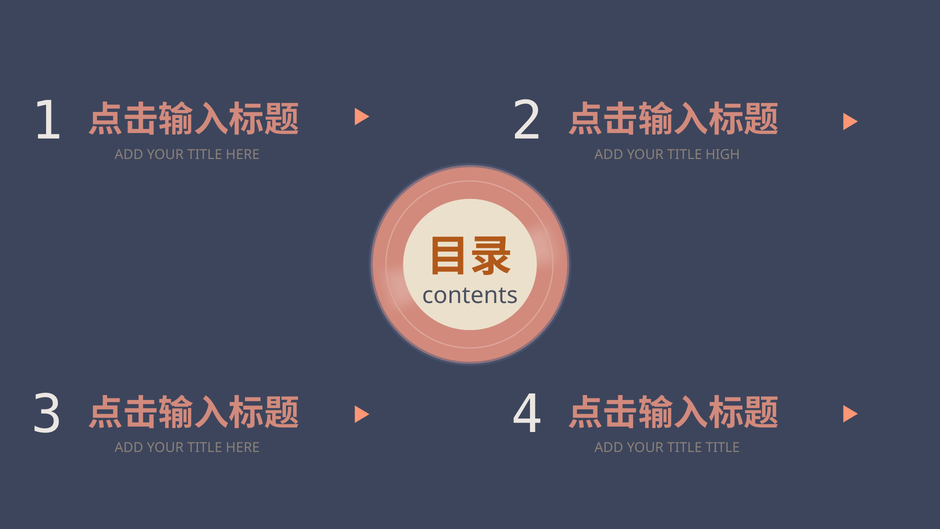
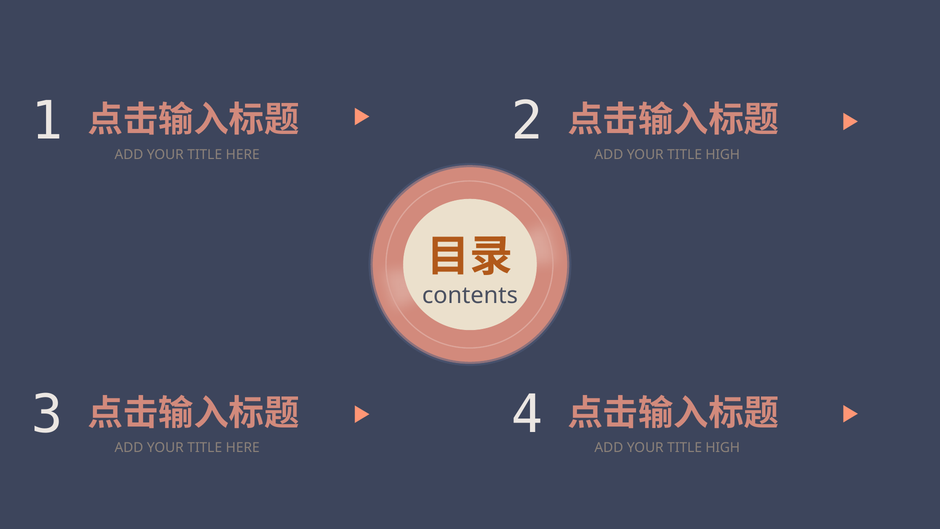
TITLE: TITLE -> HIGH (723, 448)
